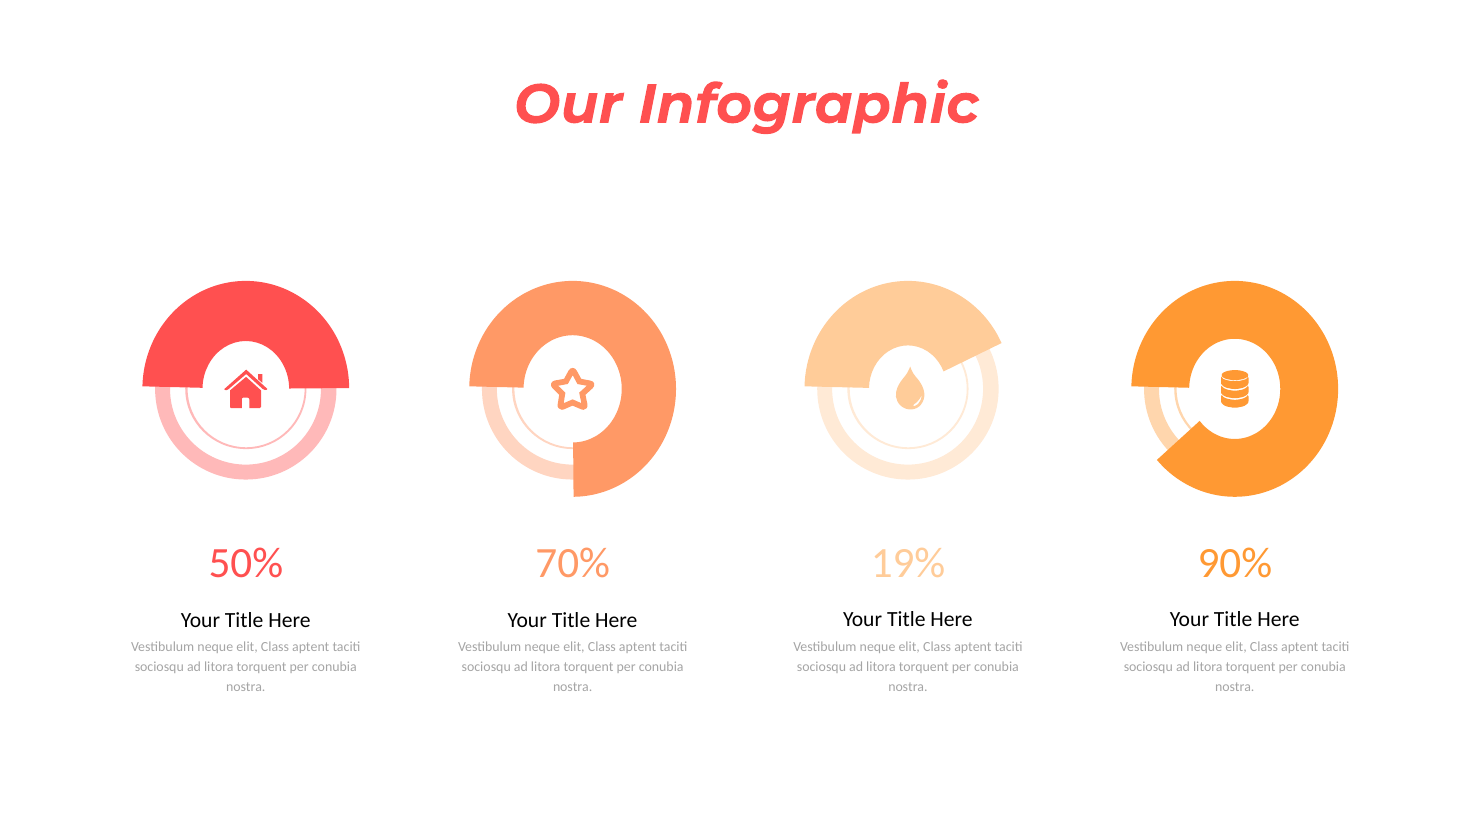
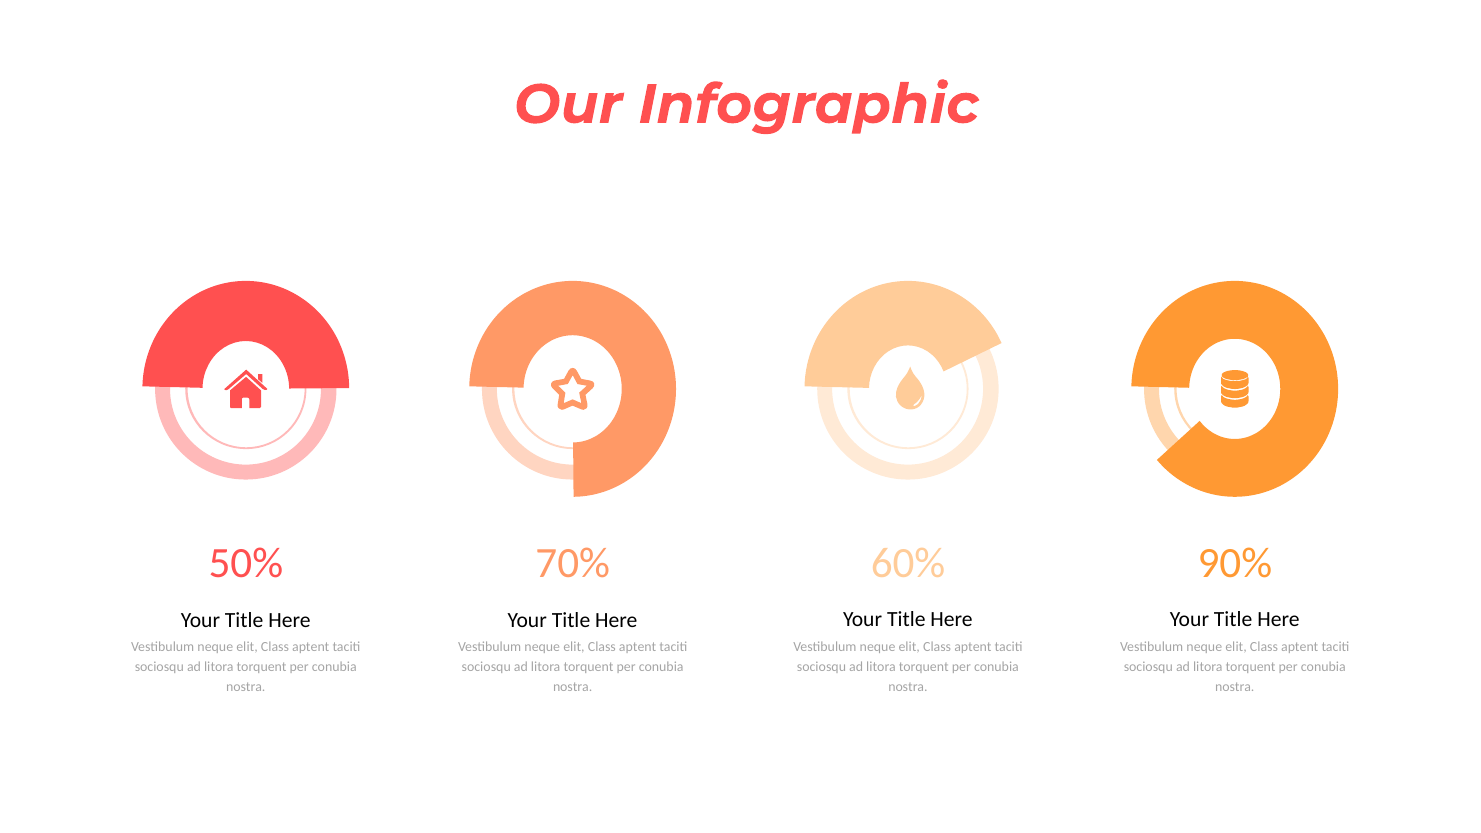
19%: 19% -> 60% (908, 564)
